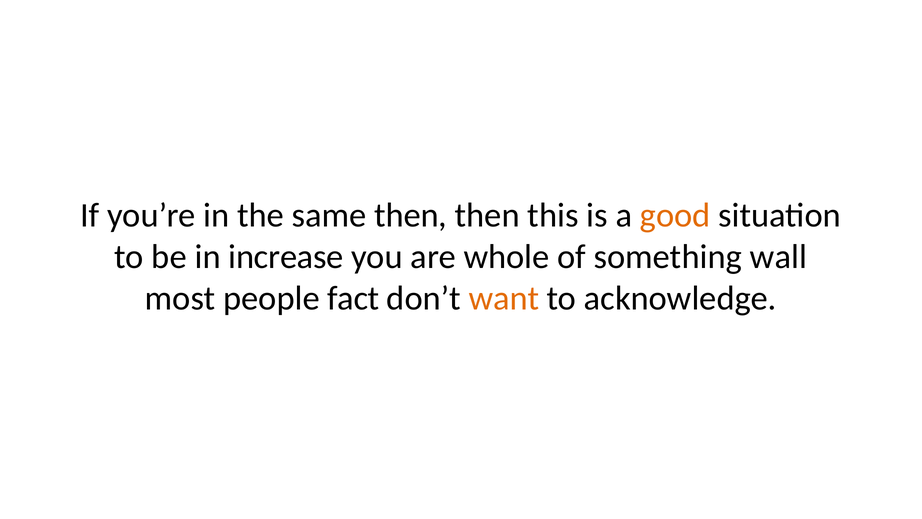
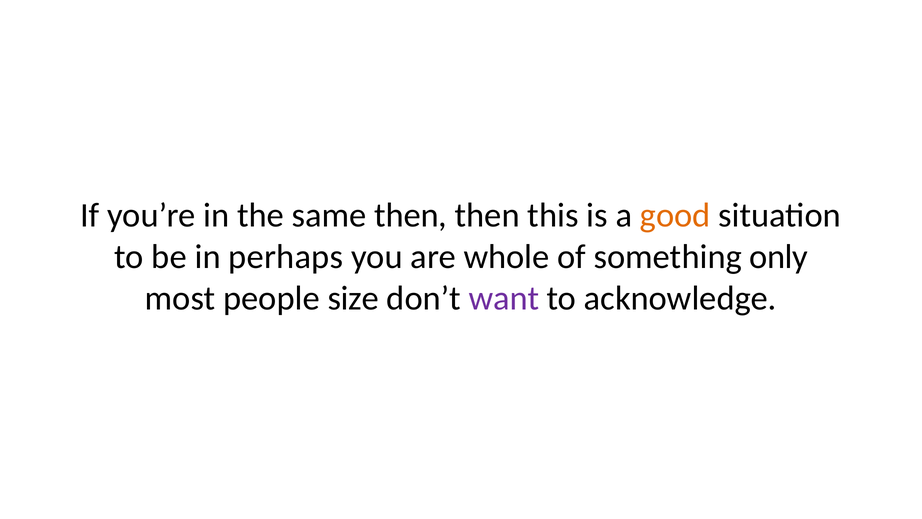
increase: increase -> perhaps (286, 257)
wall: wall -> only (779, 257)
fact: fact -> size (353, 299)
want colour: orange -> purple (504, 299)
